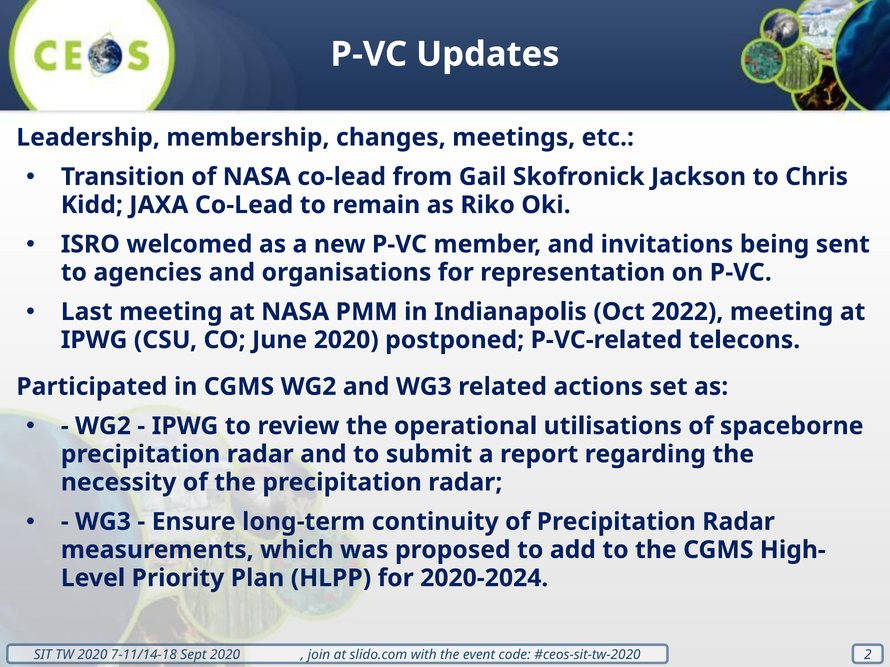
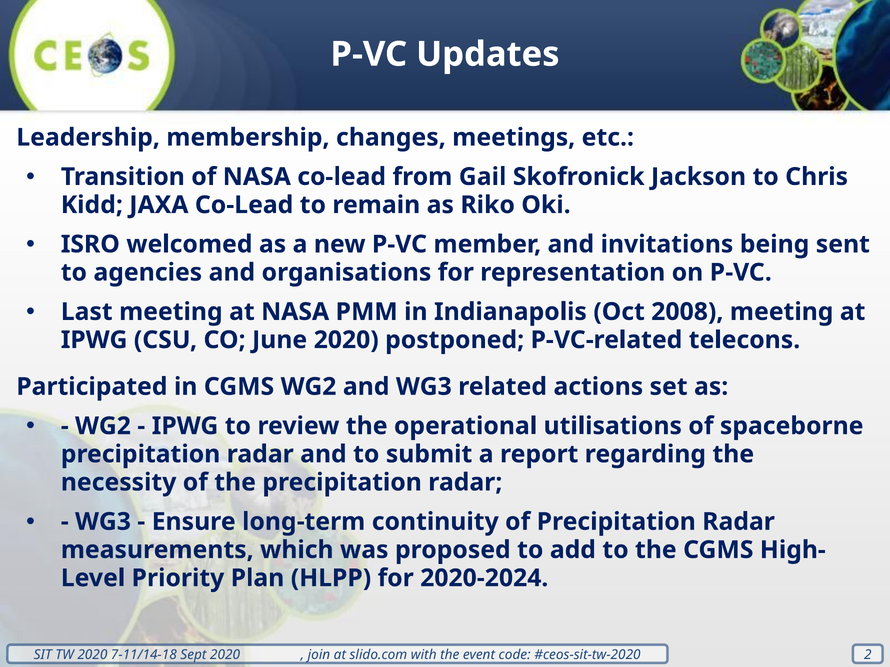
2022: 2022 -> 2008 (687, 312)
